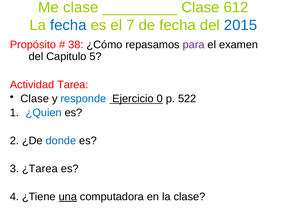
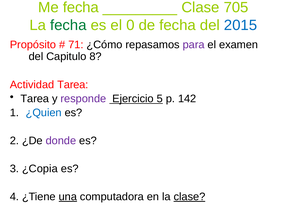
Me clase: clase -> fecha (81, 7)
612: 612 -> 705 (236, 7)
fecha colour: blue -> green (68, 25)
7: 7 -> 0 (130, 25)
38: 38 -> 71 (76, 45)
5: 5 -> 8 (96, 57)
Clase: Clase -> Tarea (35, 99)
responde colour: blue -> purple (83, 99)
0: 0 -> 5 (160, 99)
522: 522 -> 142 (187, 99)
donde colour: blue -> purple (61, 141)
¿Tarea: ¿Tarea -> ¿Copia (40, 169)
clase underline: none -> present (189, 197)
